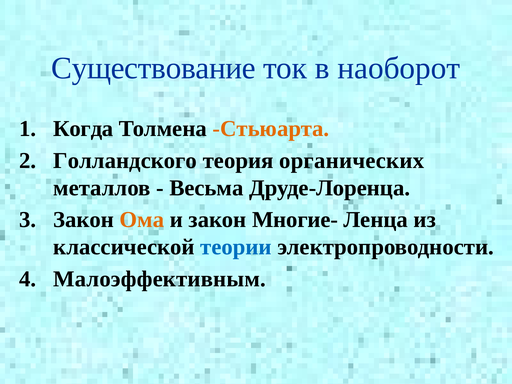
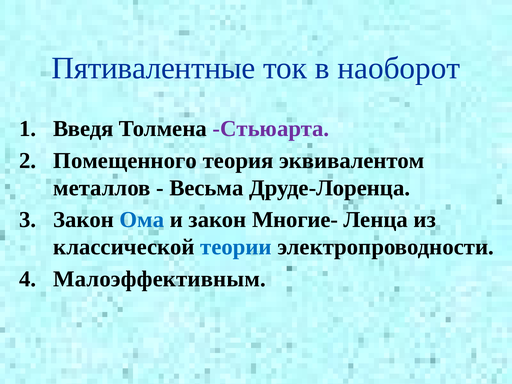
Существование: Существование -> Пятивалентные (153, 68)
Когда: Когда -> Введя (83, 129)
Стьюарта colour: orange -> purple (271, 129)
Голландского: Голландского -> Помещенного (125, 161)
органических: органических -> эквивалентом (352, 161)
Ома colour: orange -> blue (142, 220)
